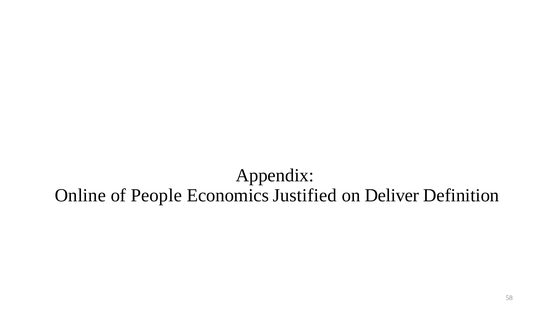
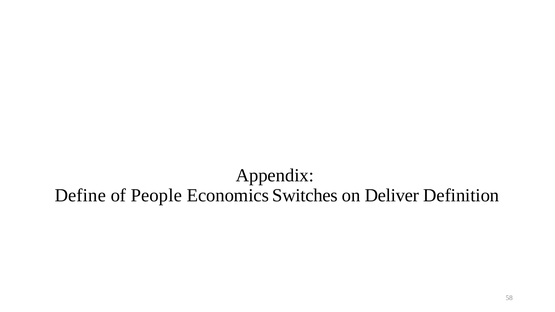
Online: Online -> Define (80, 195)
Justified: Justified -> Switches (305, 195)
